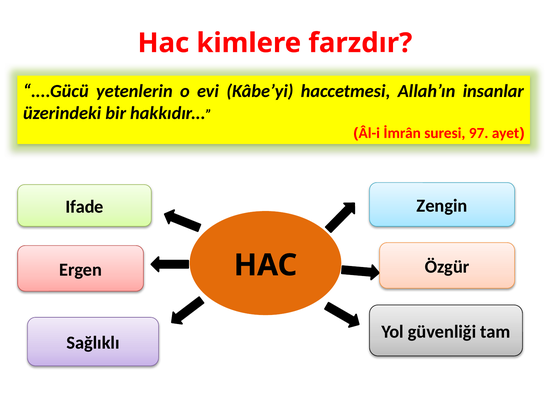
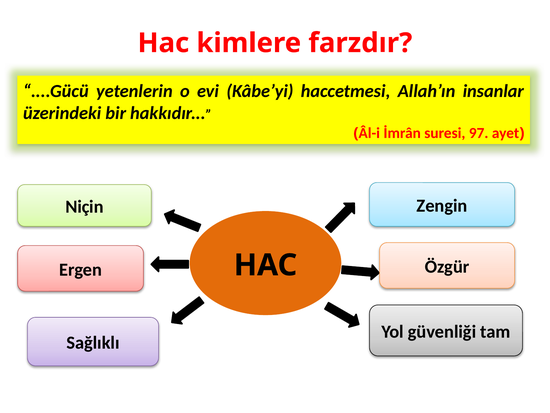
Ifade: Ifade -> Niçin (85, 206)
